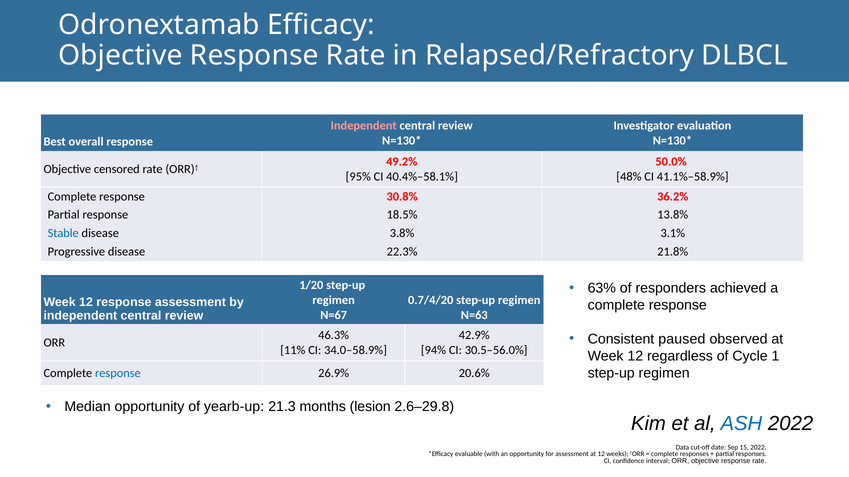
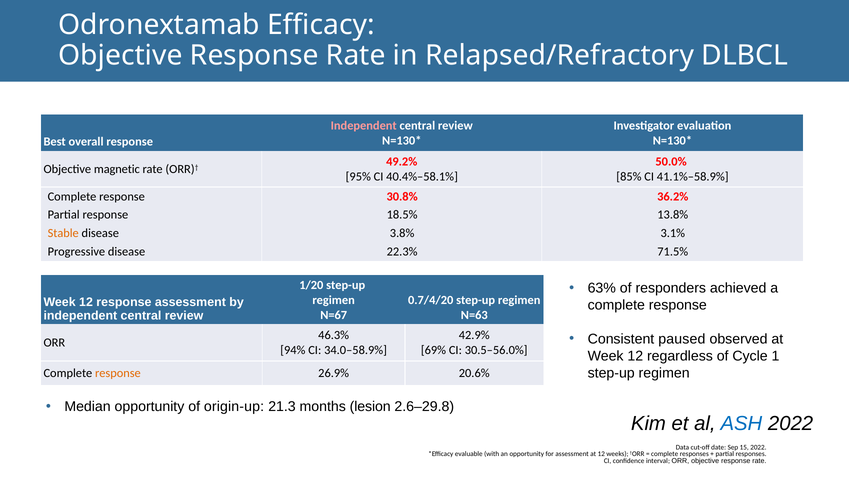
censored: censored -> magnetic (117, 169)
48%: 48% -> 85% (629, 177)
Stable colour: blue -> orange (63, 234)
21.8%: 21.8% -> 71.5% (673, 252)
11%: 11% -> 94% (293, 351)
94%: 94% -> 69% (433, 351)
response colour: blue -> orange (118, 374)
yearb-up: yearb-up -> origin-up (234, 407)
